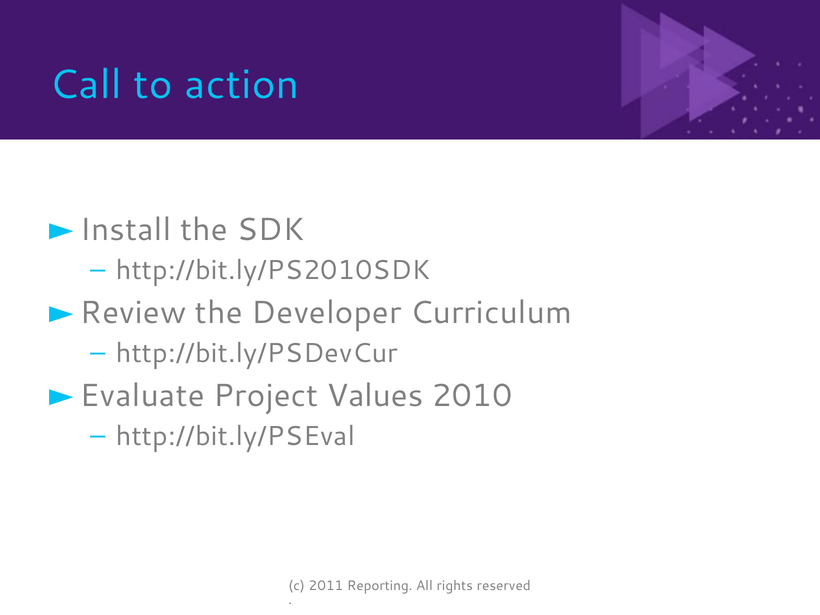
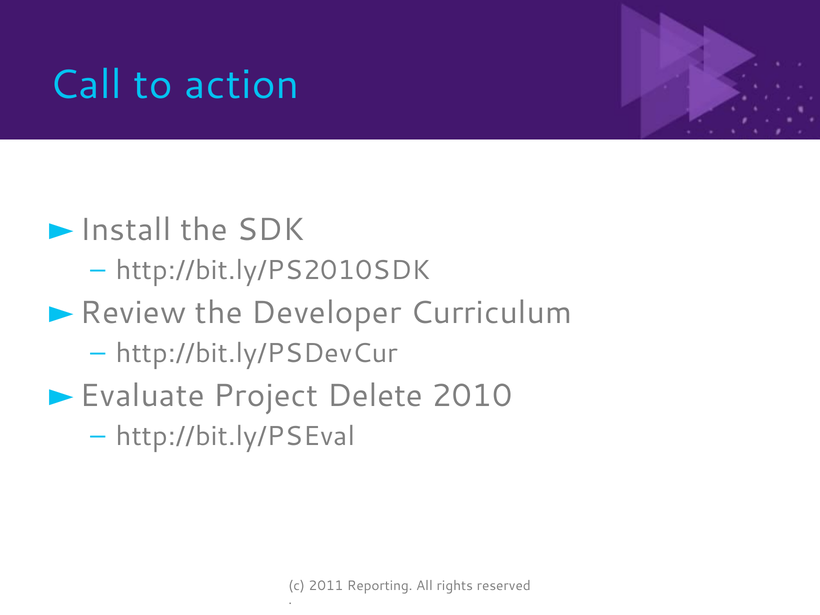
Values: Values -> Delete (375, 396)
